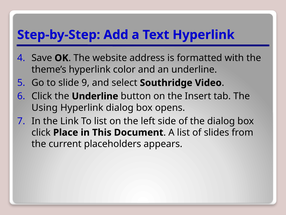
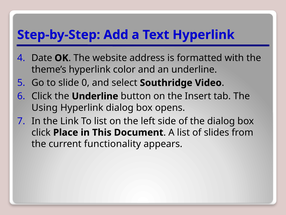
Save: Save -> Date (42, 58)
9: 9 -> 0 (86, 83)
placeholders: placeholders -> functionality (112, 144)
